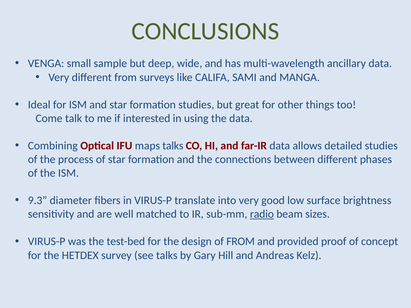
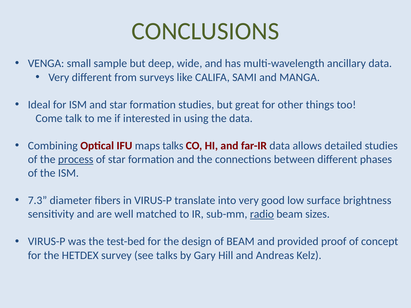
process underline: none -> present (76, 160)
9.3: 9.3 -> 7.3 (37, 201)
of FROM: FROM -> BEAM (241, 242)
